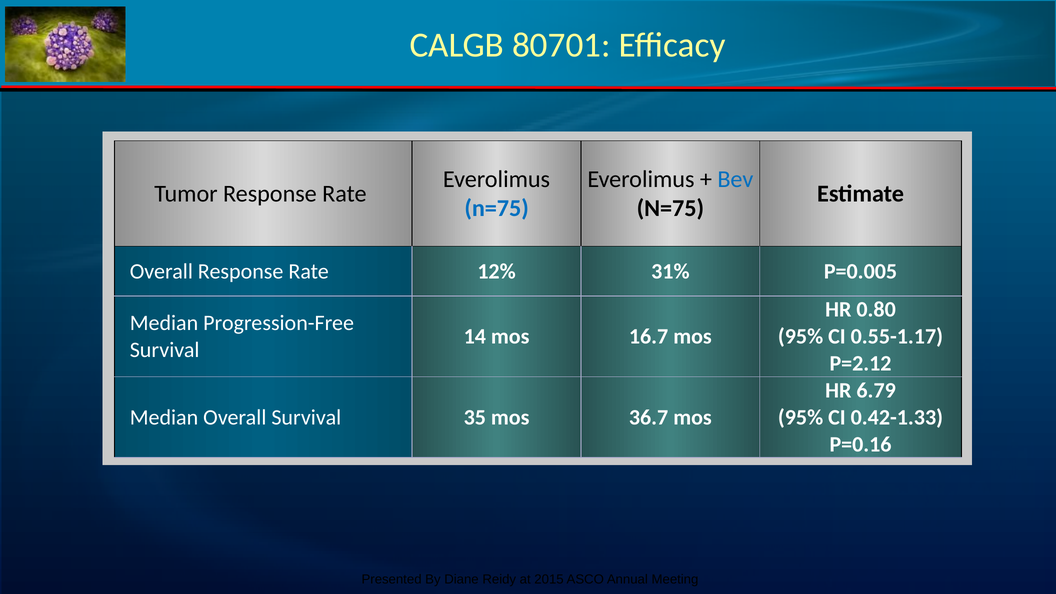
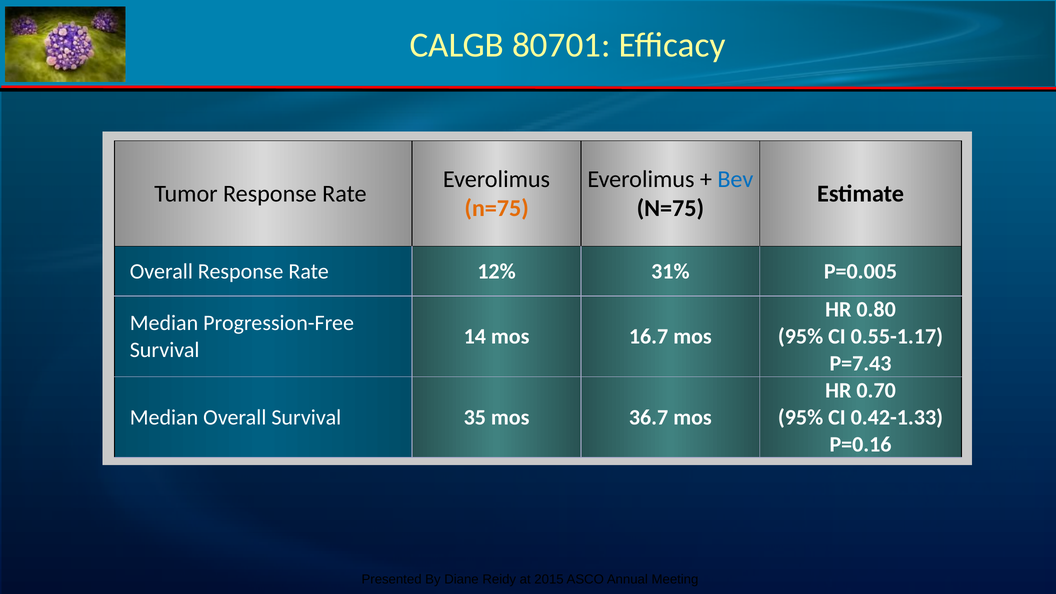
n=75 colour: blue -> orange (497, 208)
P=2.12: P=2.12 -> P=7.43 (861, 364)
6.79: 6.79 -> 0.70 (876, 390)
